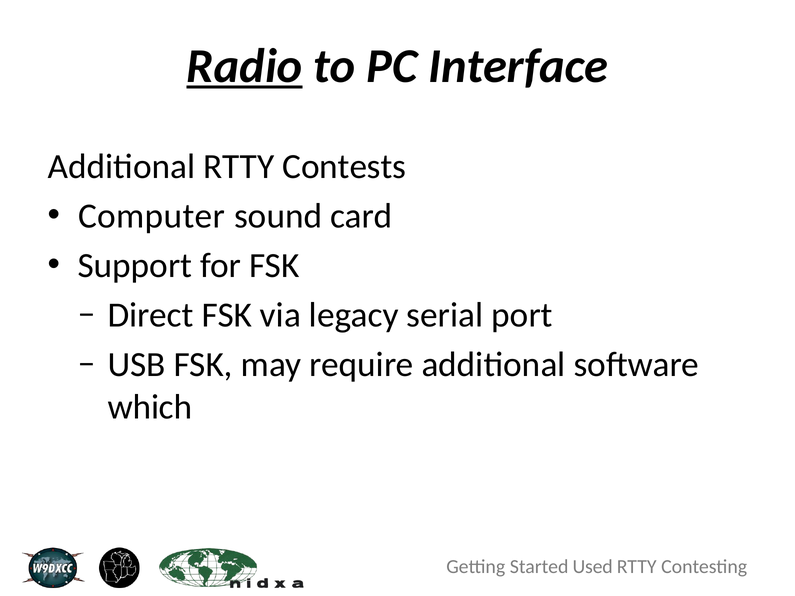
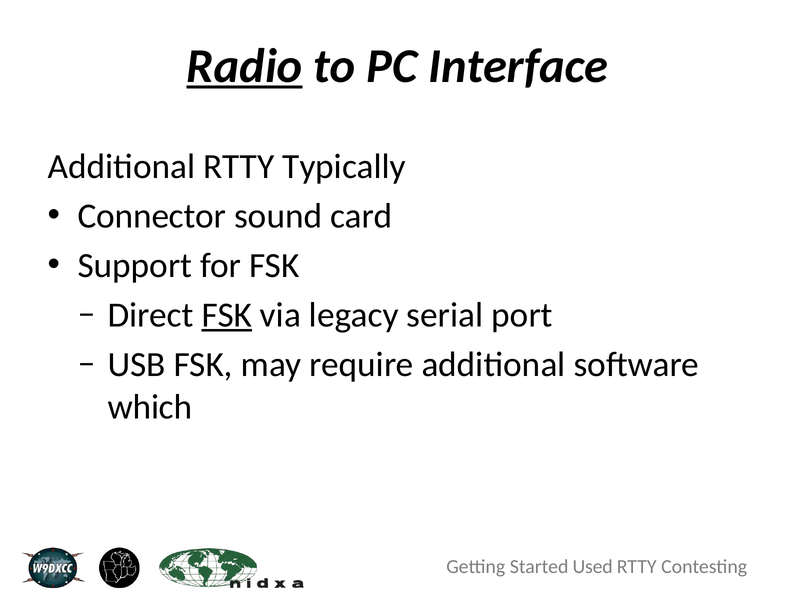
Contests: Contests -> Typically (344, 167)
Computer: Computer -> Connector (152, 216)
FSK underline: none -> present (227, 315)
